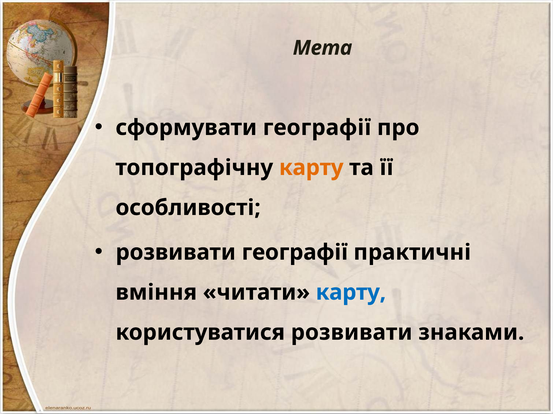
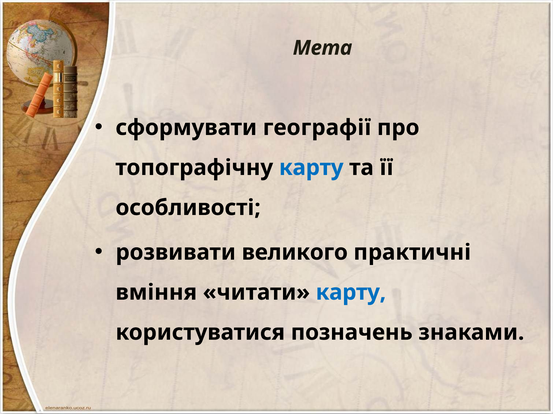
карту colour: orange -> blue (311, 168)
розвивати географії: географії -> великого (295, 253)
користуватися розвивати: розвивати -> позначень (352, 333)
